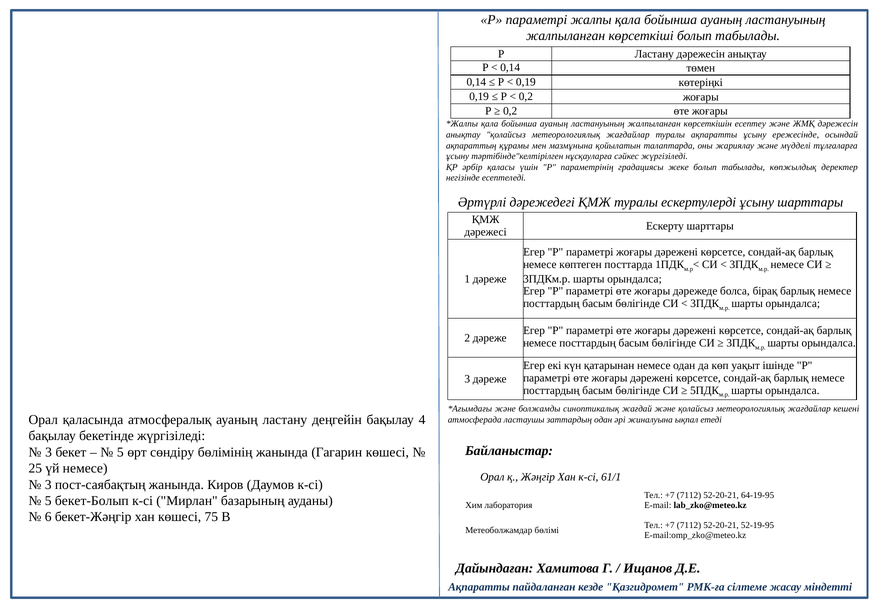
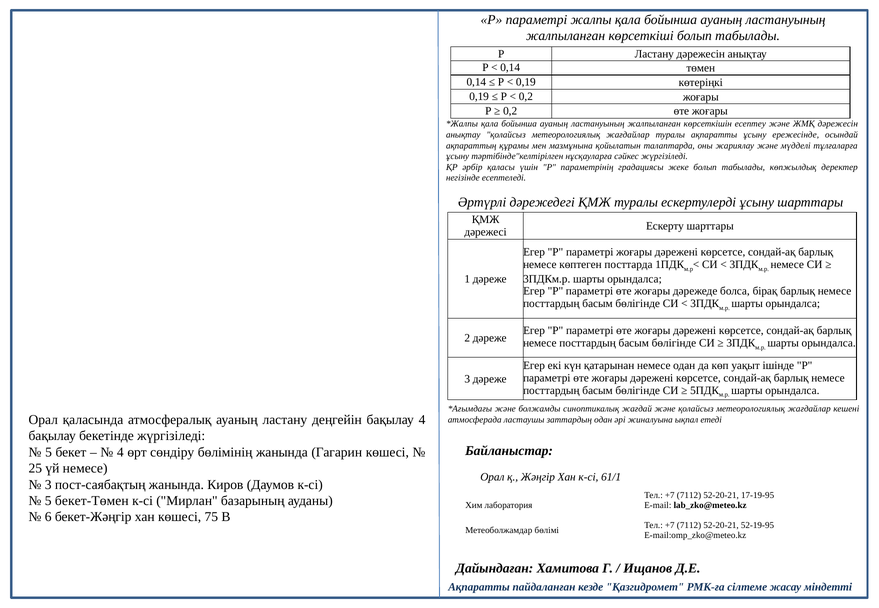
3: 3 -> 5 (49, 453)
5: 5 -> 4 (120, 453)
64-19-95: 64-19-95 -> 17-19-95 (758, 496)
бекет-Болып: бекет-Болып -> бекет-Төмен (92, 501)
